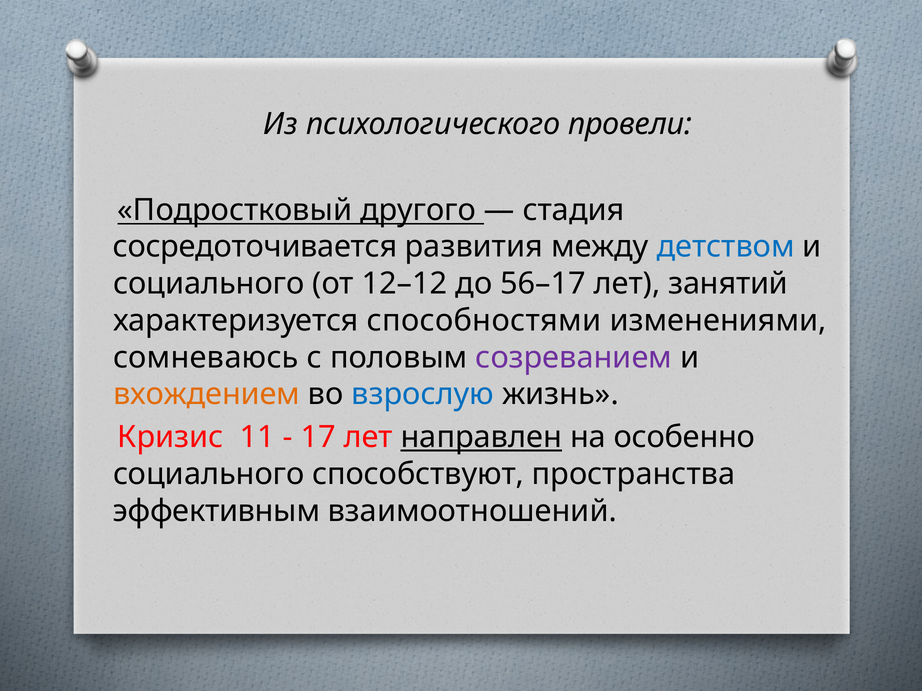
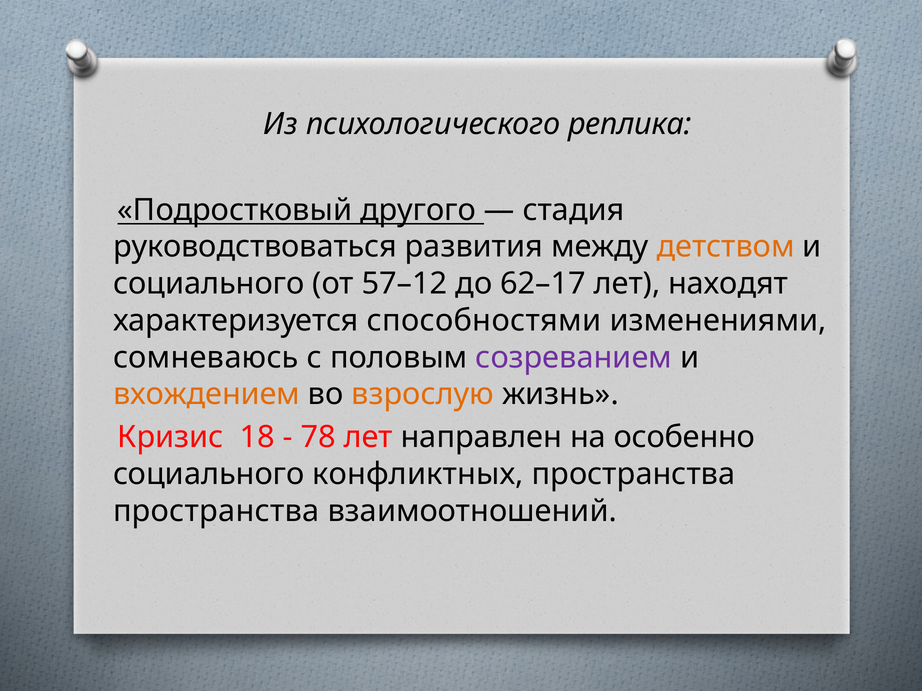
провели: провели -> реплика (630, 124)
сосредоточивается: сосредоточивается -> руководствоваться (255, 247)
детством colour: blue -> orange (726, 247)
12–12: 12–12 -> 57–12 (405, 284)
56–17: 56–17 -> 62–17 (543, 284)
занятий: занятий -> находят (728, 284)
взрослую colour: blue -> orange (423, 395)
11: 11 -> 18 (257, 438)
17: 17 -> 78 (318, 438)
направлен underline: present -> none (481, 438)
способствуют: способствуют -> конфликтных (418, 474)
эффективным: эффективным -> пространства (216, 511)
